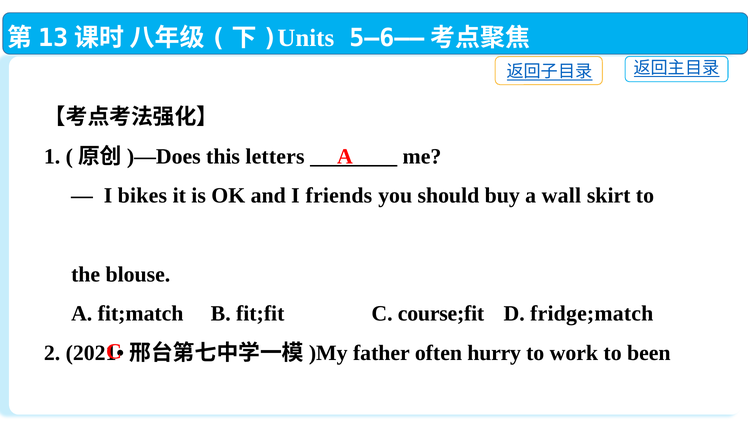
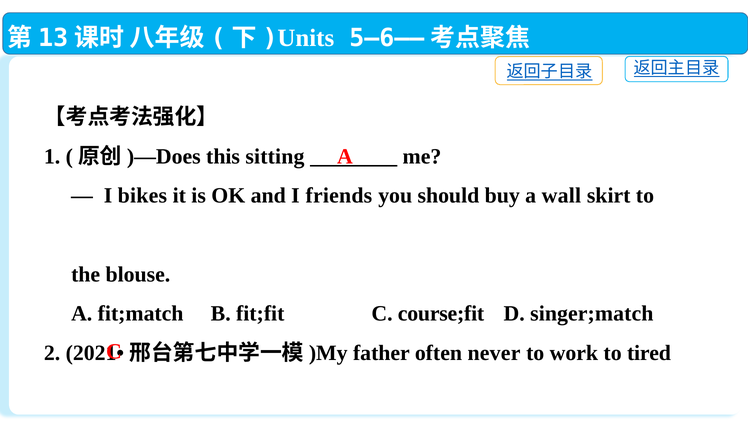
letters: letters -> sitting (275, 156)
fridge;match: fridge;match -> singer;match (592, 314)
hurry: hurry -> never (494, 353)
to been: been -> tired (649, 353)
